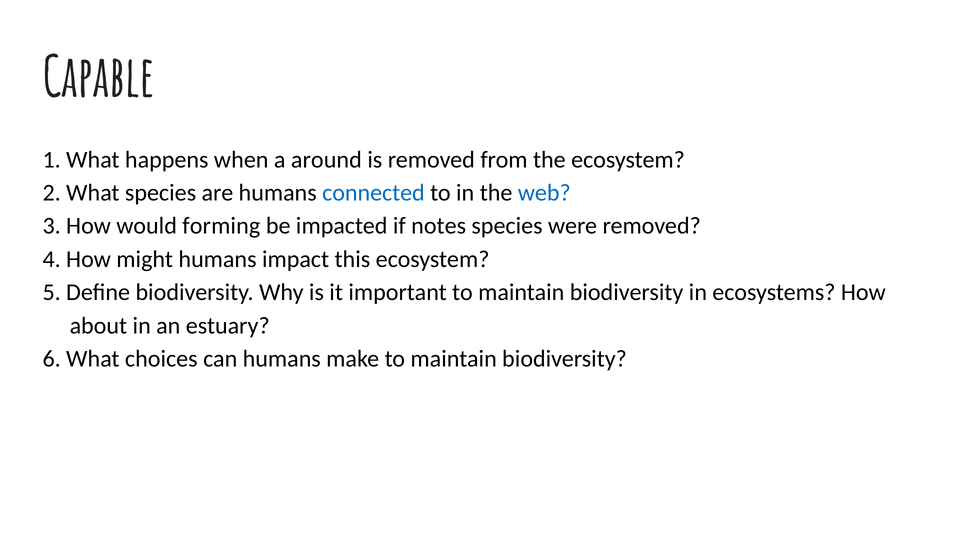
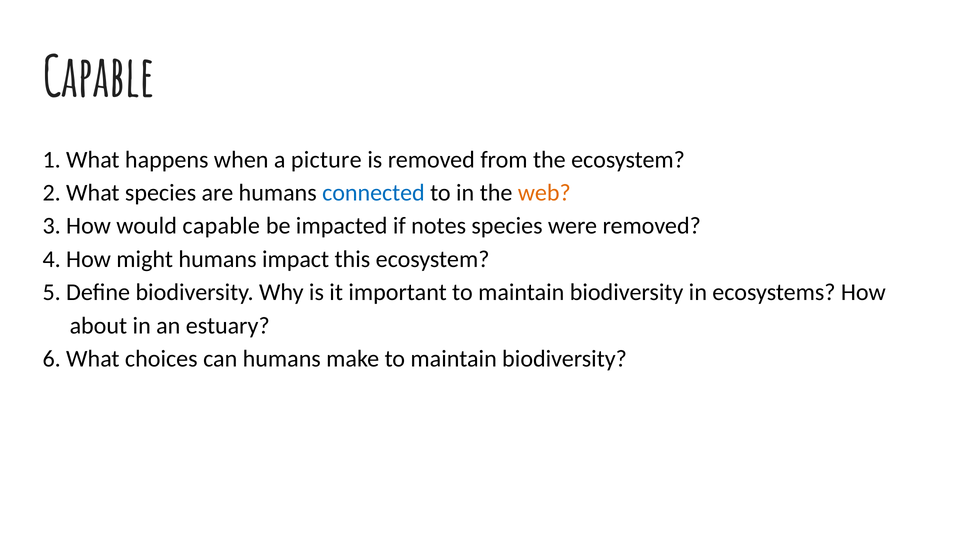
around: around -> picture (326, 160)
web colour: blue -> orange (544, 193)
would forming: forming -> capable (221, 226)
